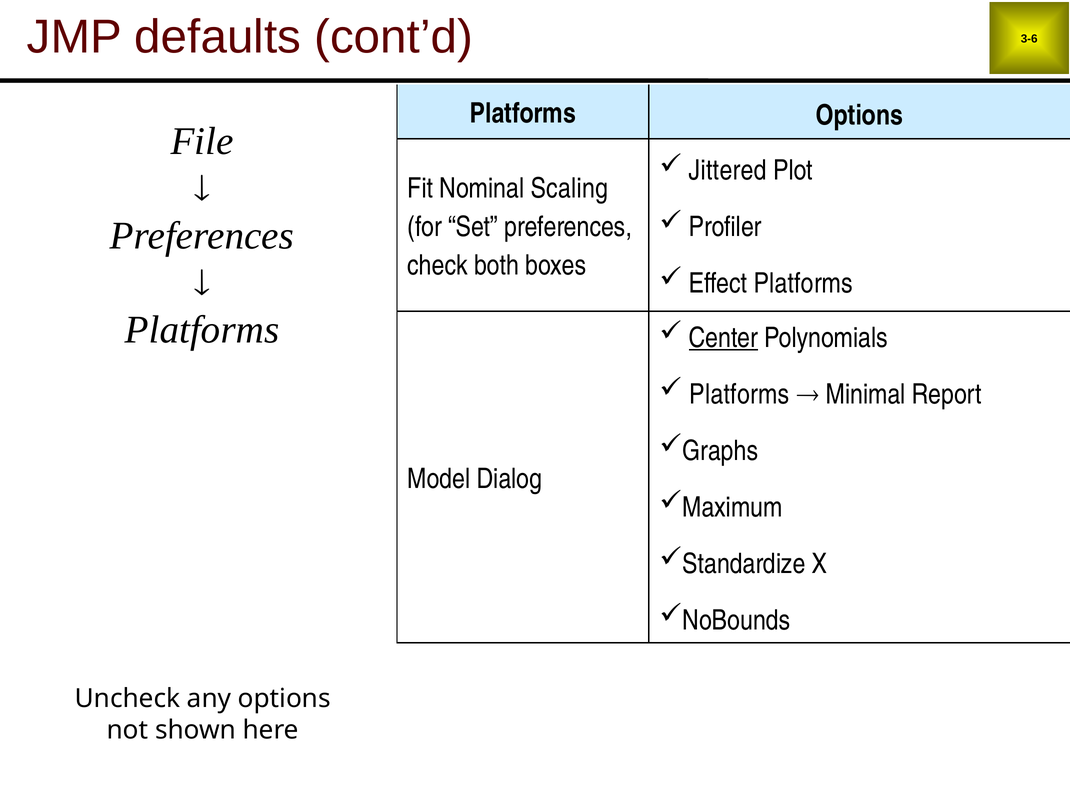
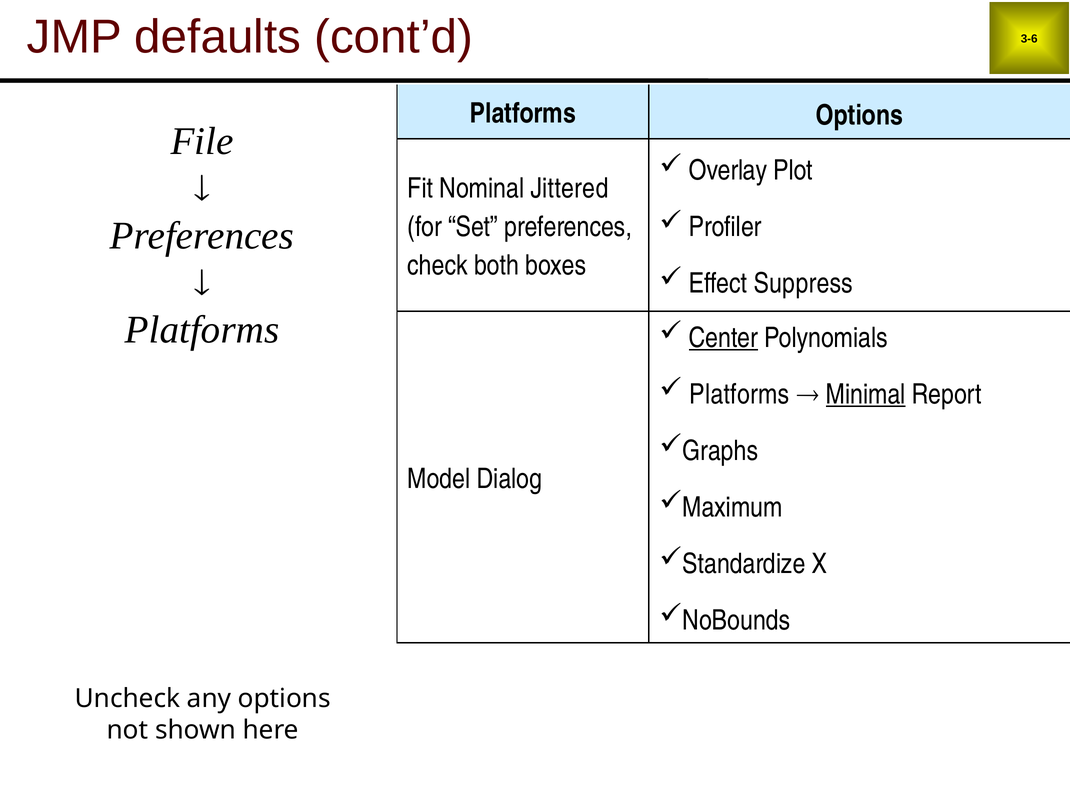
Jittered: Jittered -> Overlay (728, 171)
Scaling: Scaling -> Jittered (570, 188)
Effect Platforms: Platforms -> Suppress (803, 284)
Minimal underline: none -> present (866, 394)
